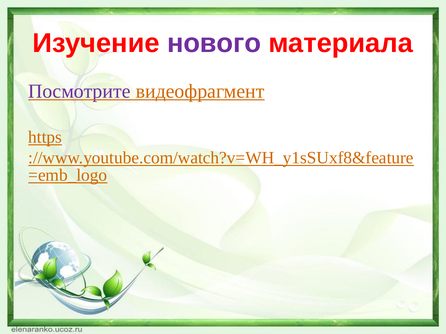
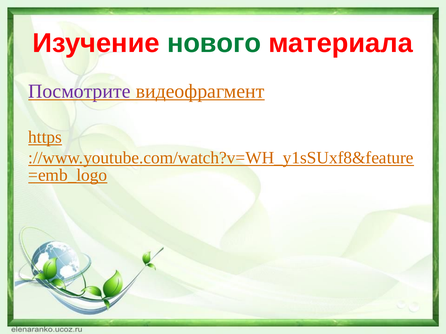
нового colour: purple -> green (214, 43)
